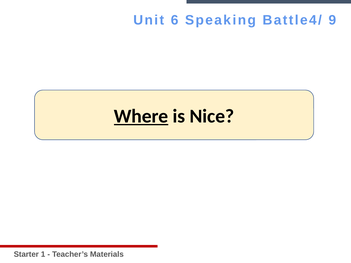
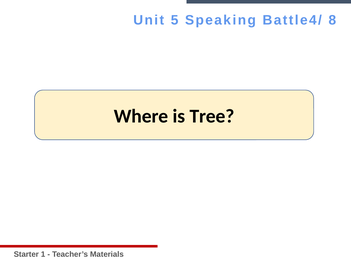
6: 6 -> 5 (175, 20)
9: 9 -> 8 (332, 20)
Where underline: present -> none (141, 116)
Nice: Nice -> Tree (212, 116)
